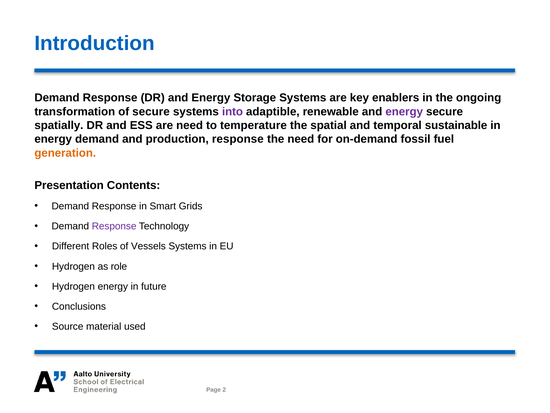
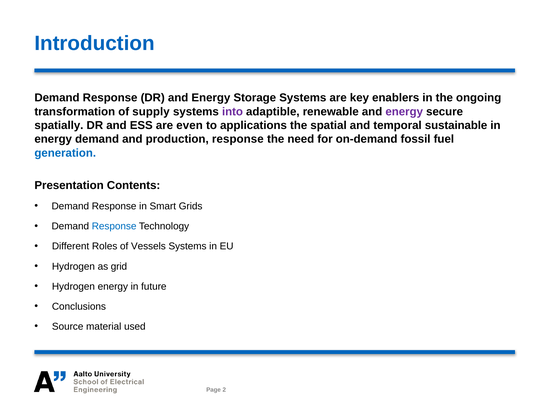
of secure: secure -> supply (151, 112)
are need: need -> even (190, 125)
temperature: temperature -> applications (253, 125)
generation colour: orange -> blue (65, 153)
Response colour: purple -> blue (114, 226)
role: role -> grid (119, 266)
